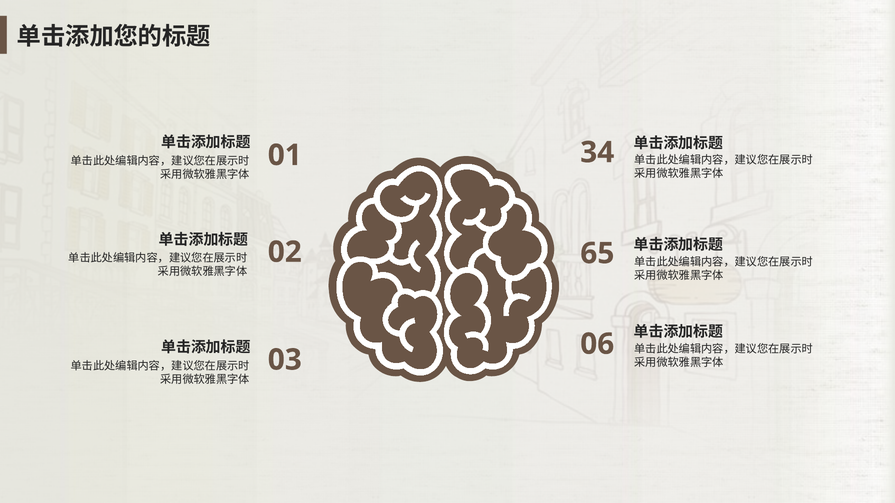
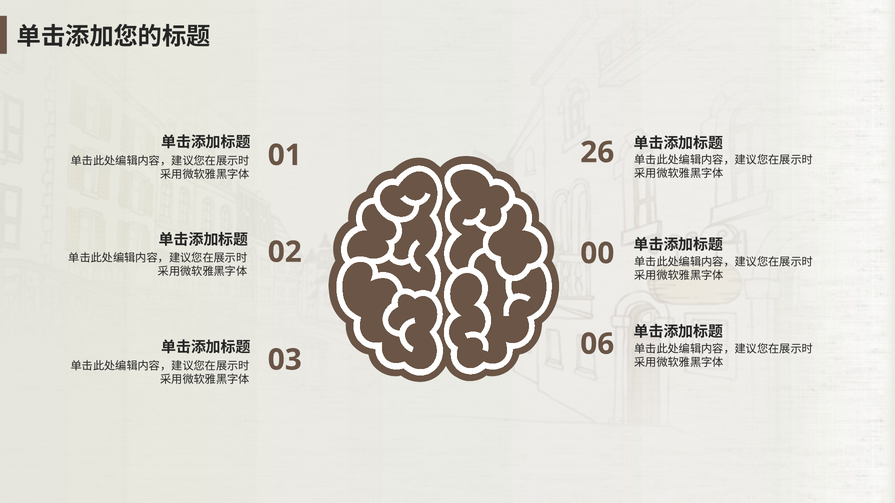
34: 34 -> 26 (597, 152)
65: 65 -> 00 (597, 254)
